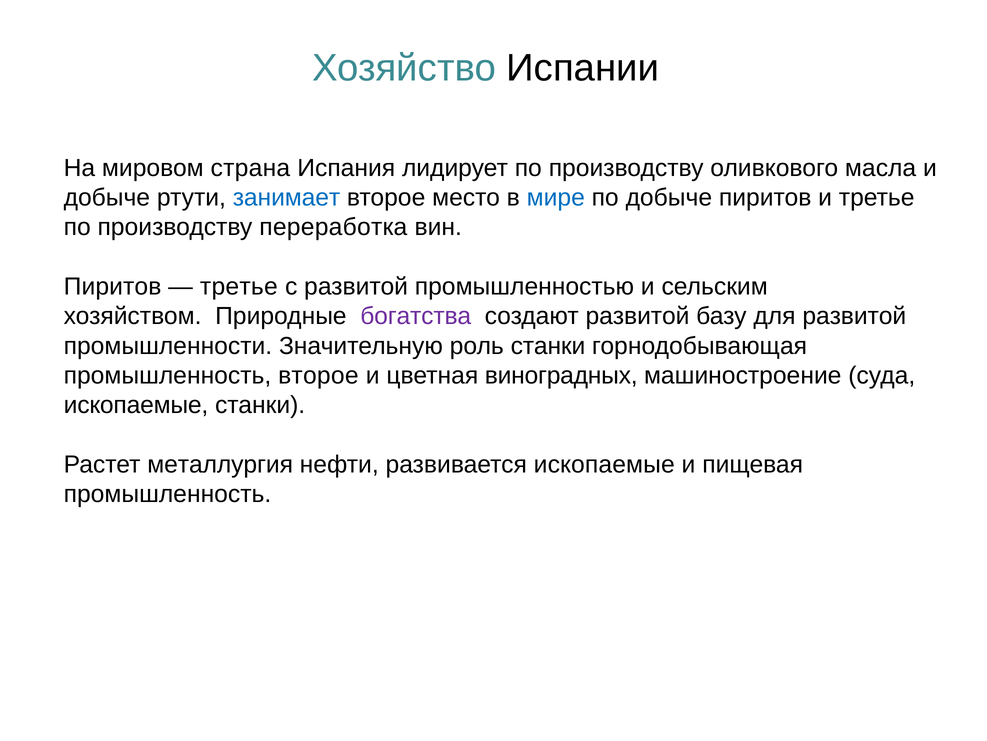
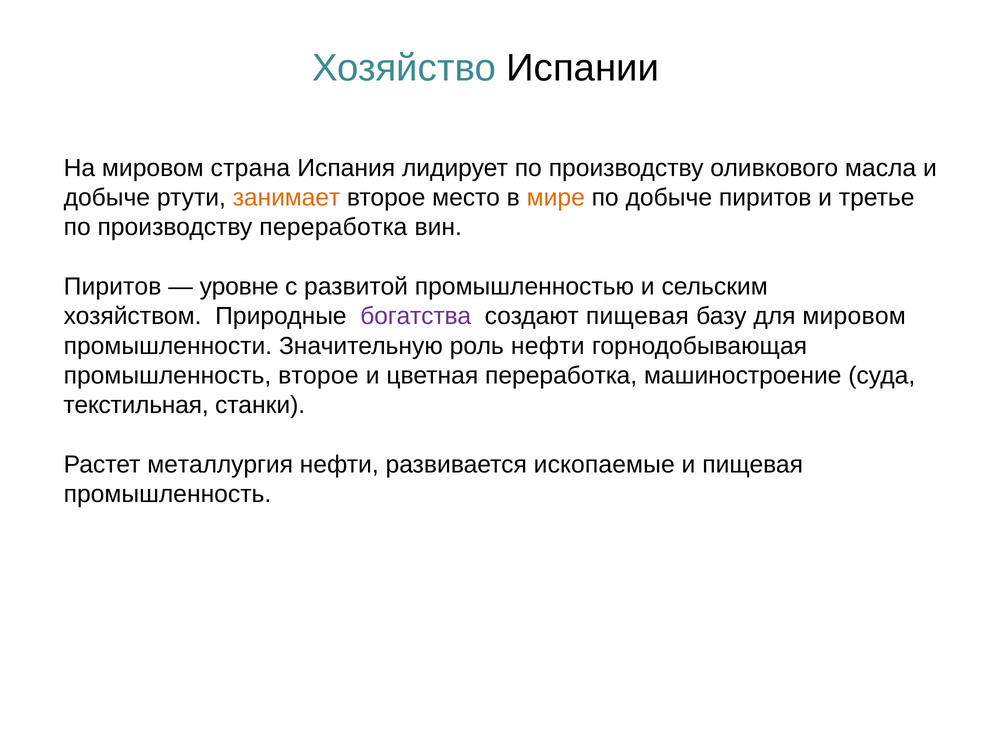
занимает colour: blue -> orange (286, 197)
мире colour: blue -> orange (556, 197)
третье: третье -> уровне (239, 286)
создают развитой: развитой -> пищевая (637, 316)
для развитой: развитой -> мировом (854, 316)
роль станки: станки -> нефти (548, 346)
цветная виноградных: виноградных -> переработка (561, 375)
ископаемые: ископаемые -> текстильная (136, 405)
